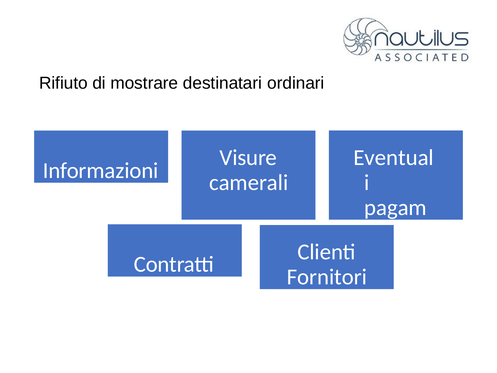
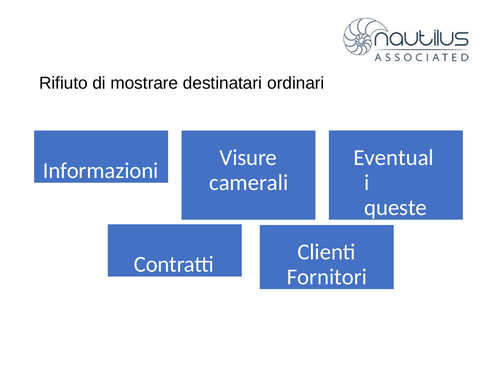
pagam: pagam -> queste (396, 207)
